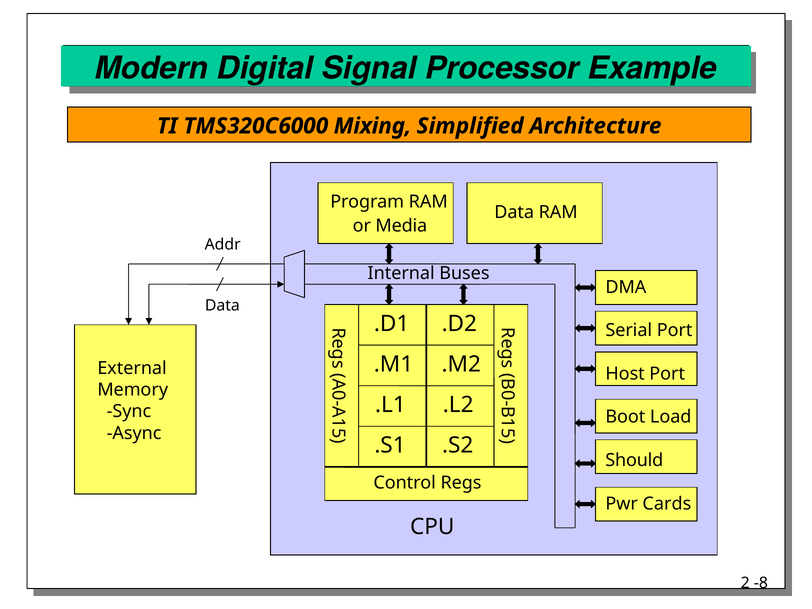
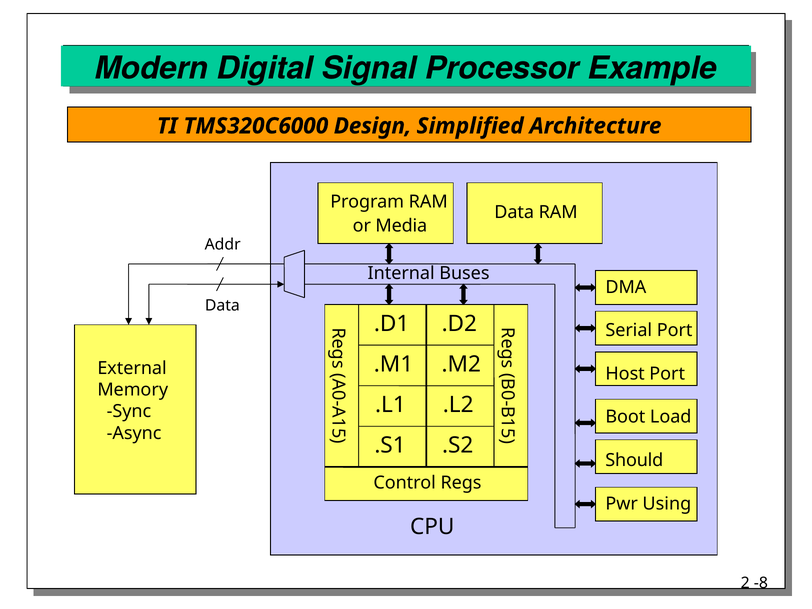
Mixing: Mixing -> Design (373, 126)
Cards: Cards -> Using (667, 504)
